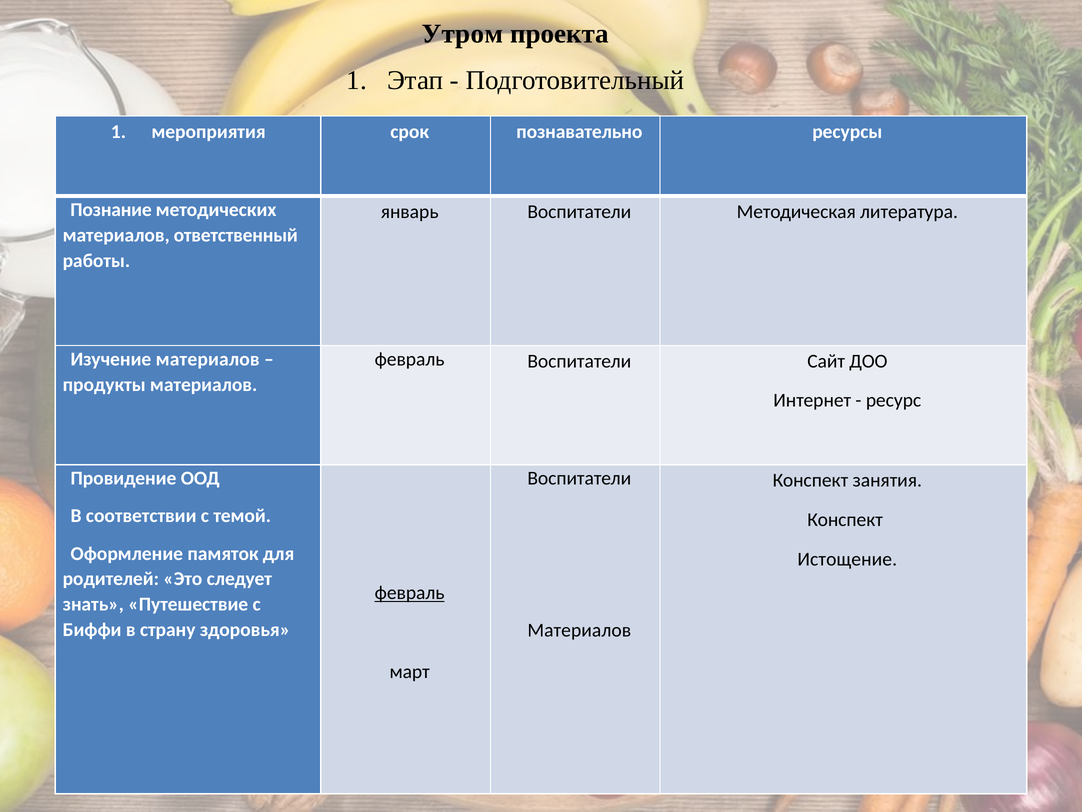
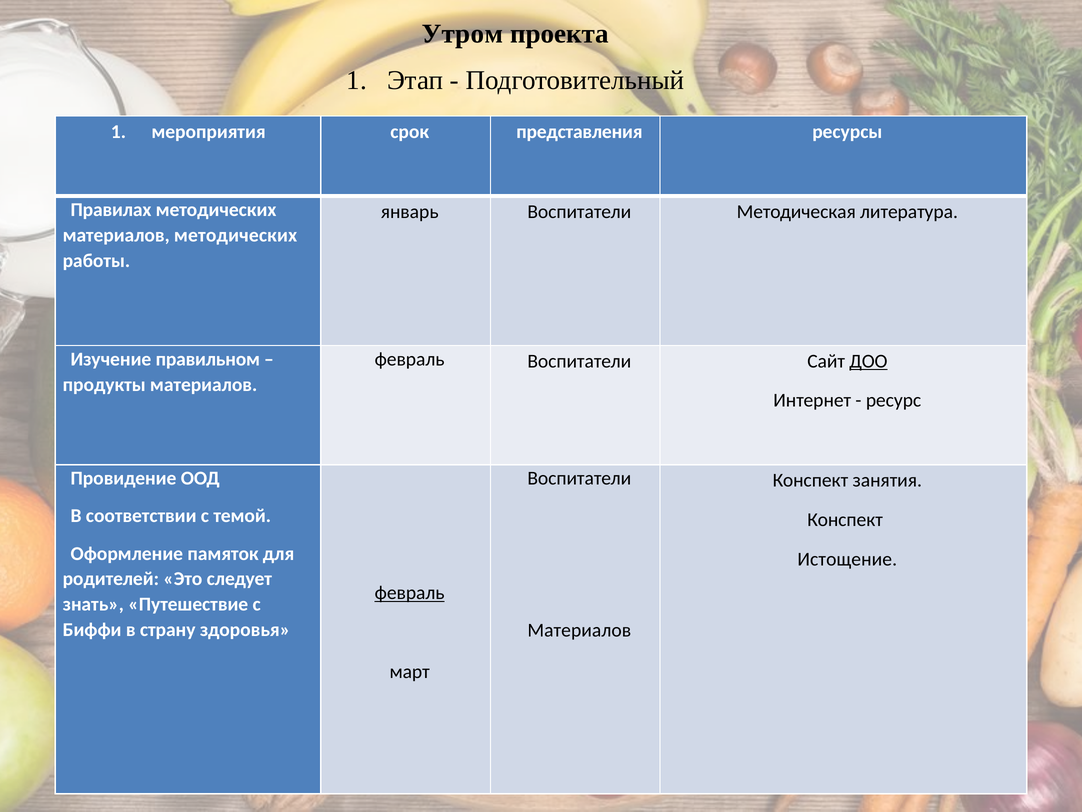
познавательно: познавательно -> представления (579, 132)
Познание: Познание -> Правилах (111, 210)
материалов ответственный: ответственный -> методических (236, 235)
Изучение материалов: материалов -> правильном (208, 359)
ДОО underline: none -> present (868, 361)
